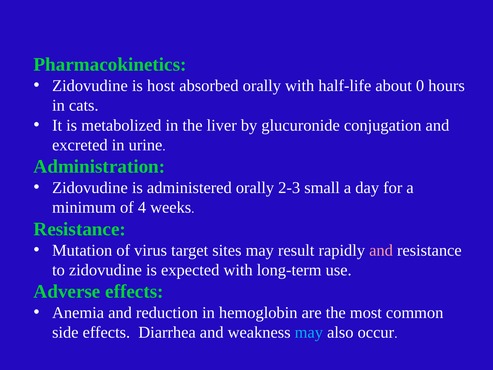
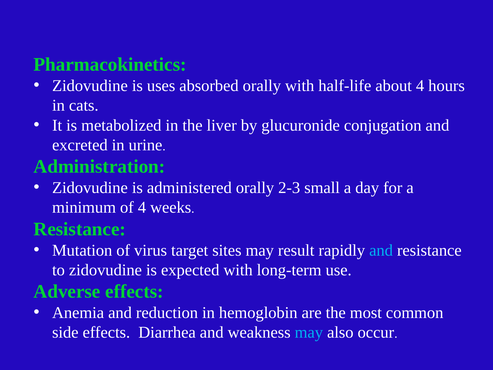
host: host -> uses (161, 86)
about 0: 0 -> 4 (420, 86)
and colour: pink -> light blue (381, 250)
